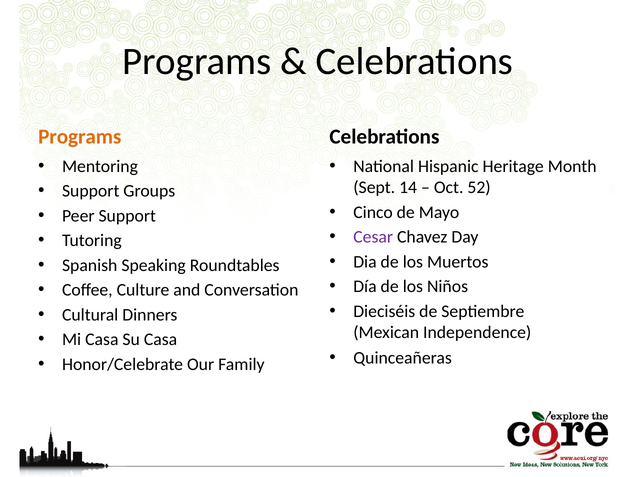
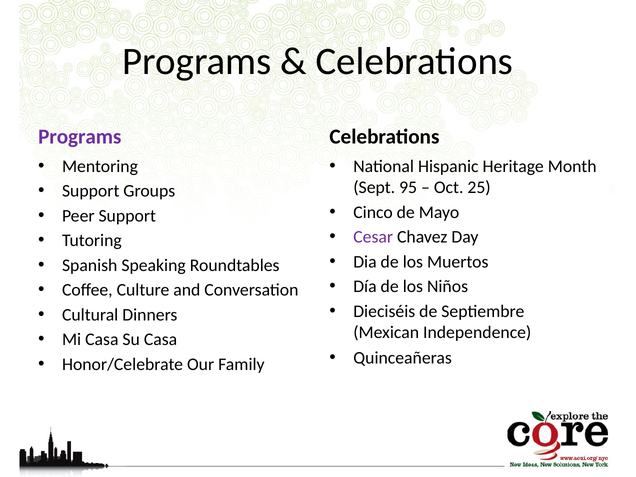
Programs colour: orange -> purple (80, 137)
14: 14 -> 95 (408, 187)
52: 52 -> 25 (479, 187)
